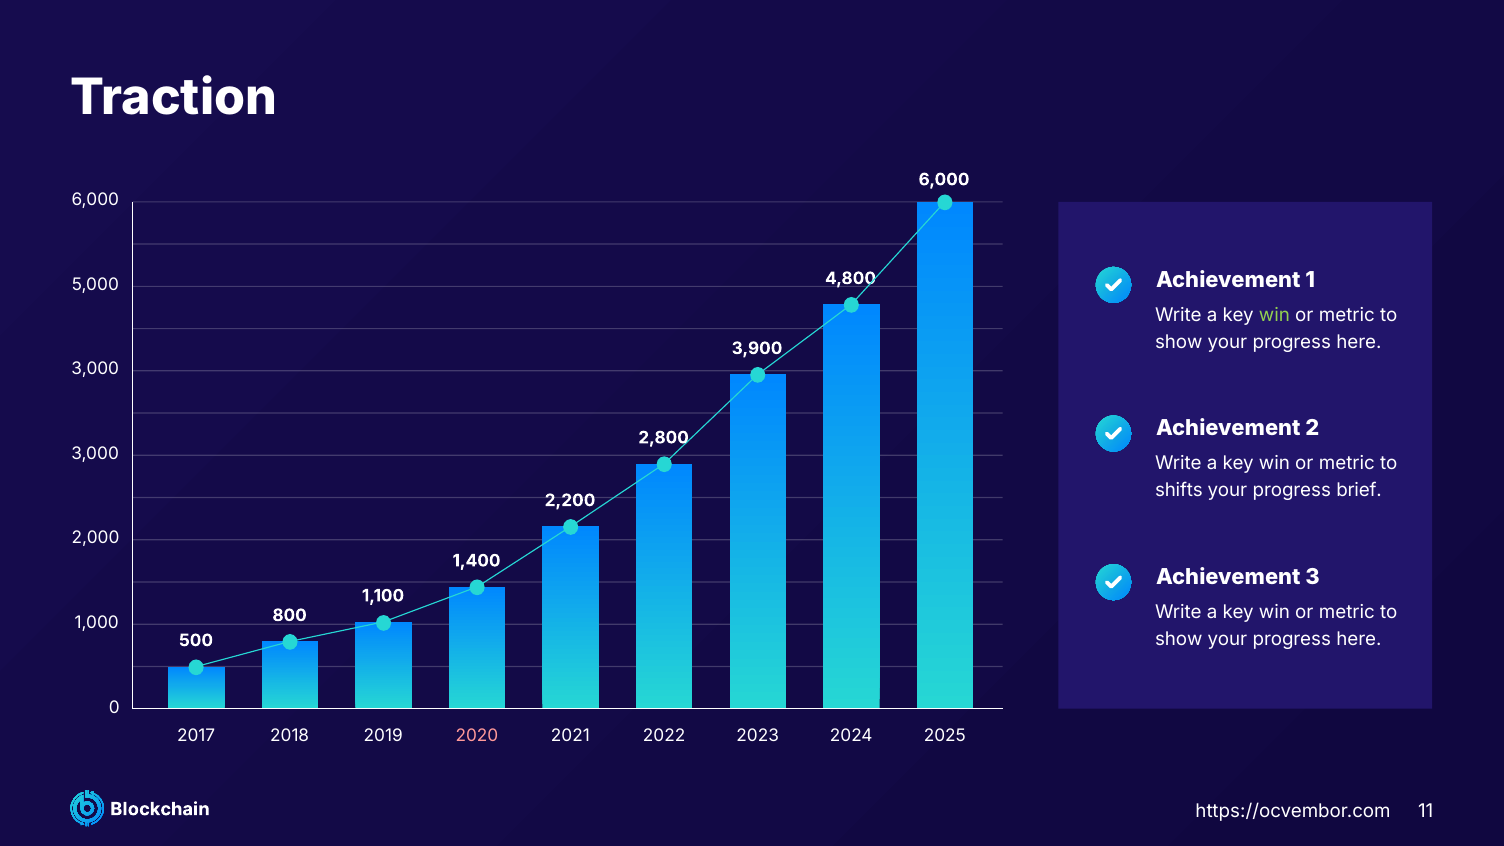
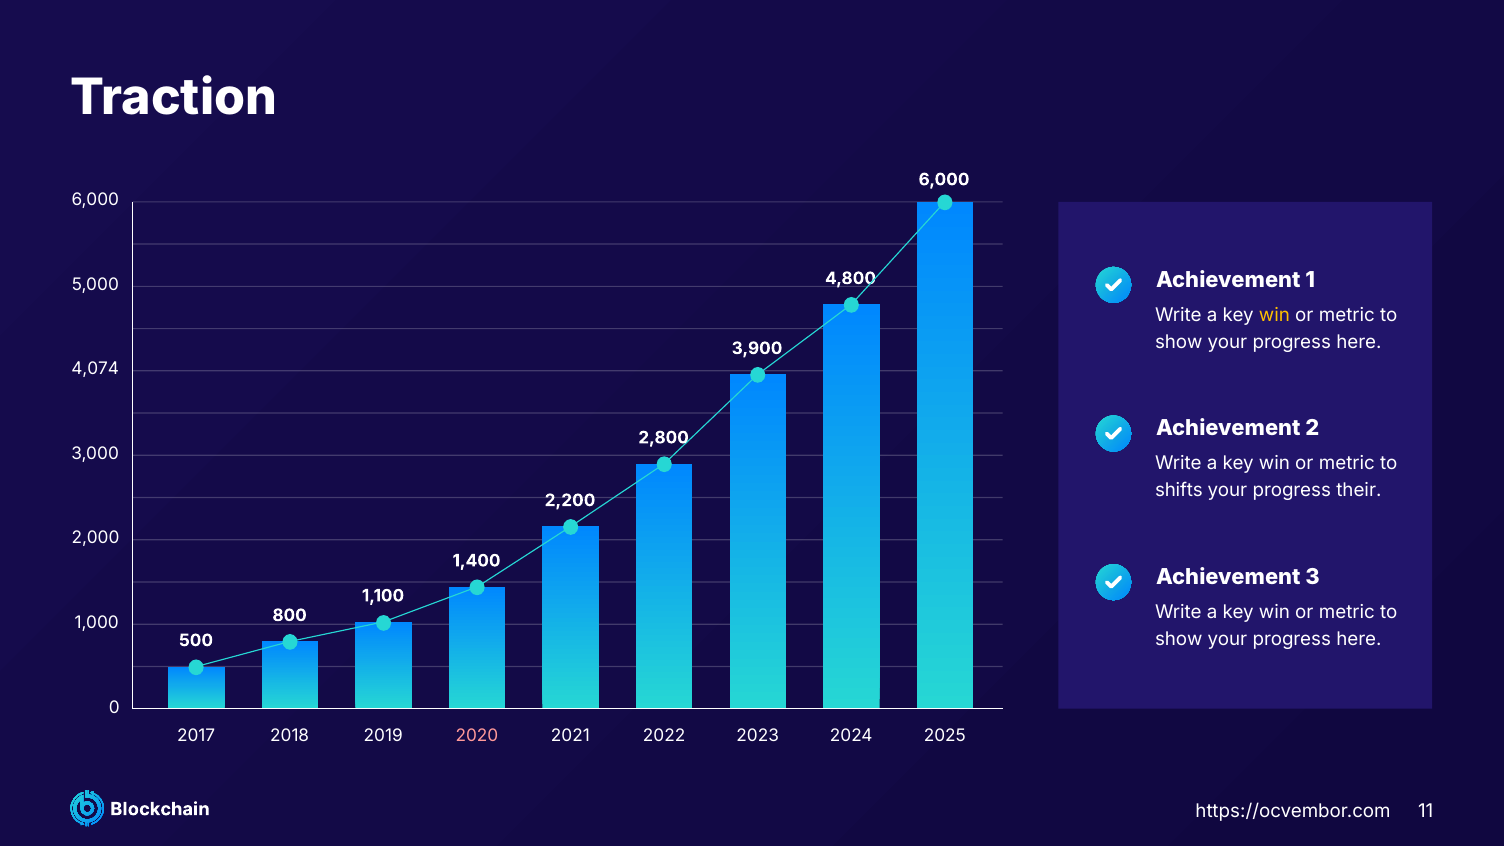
win colour: light green -> yellow (1274, 315)
3,000: 3,000 -> 4,074 (95, 369)
brief: brief -> their (1359, 491)
